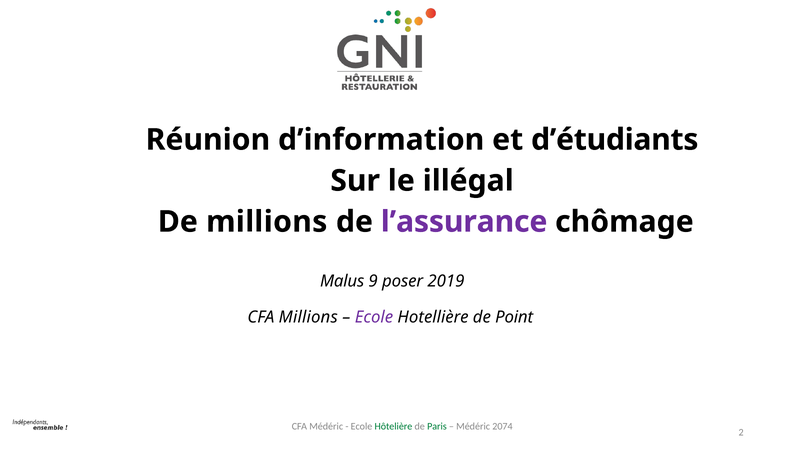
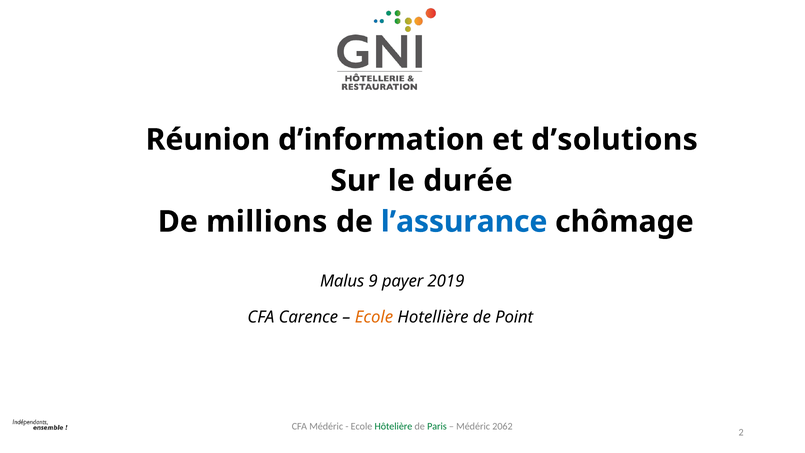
d’étudiants: d’étudiants -> d’solutions (614, 140)
illégal: illégal -> durée (468, 181)
l’assurance colour: purple -> blue (464, 222)
poser: poser -> payer (403, 281)
CFA Millions: Millions -> Carence (308, 317)
Ecole colour: purple -> orange (374, 317)
2074: 2074 -> 2062 (502, 426)
